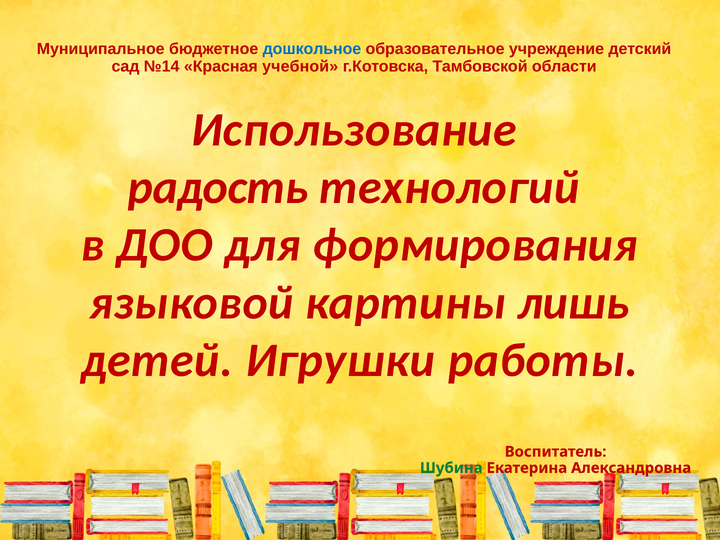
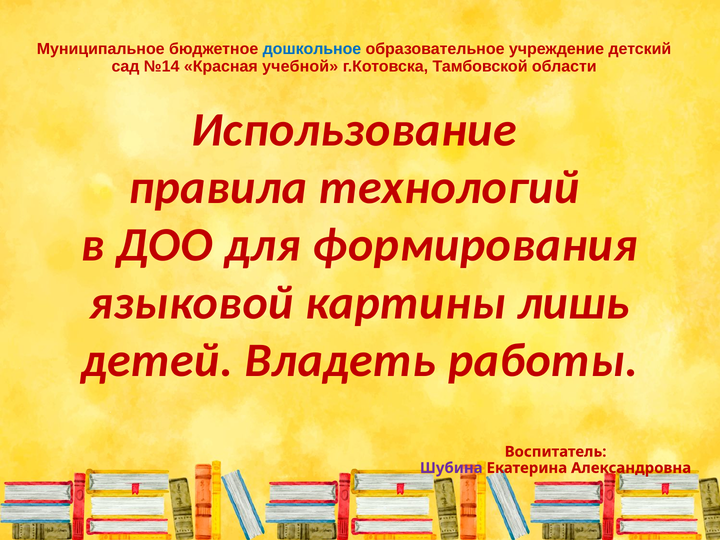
радость: радость -> правила (218, 188)
Игрушки: Игрушки -> Владеть (340, 360)
Шубина colour: green -> purple (451, 468)
